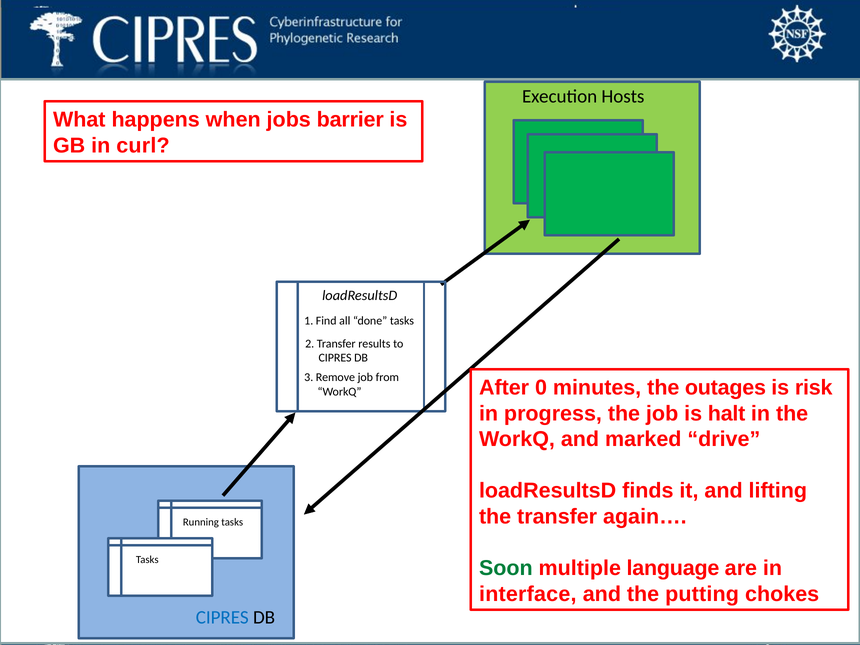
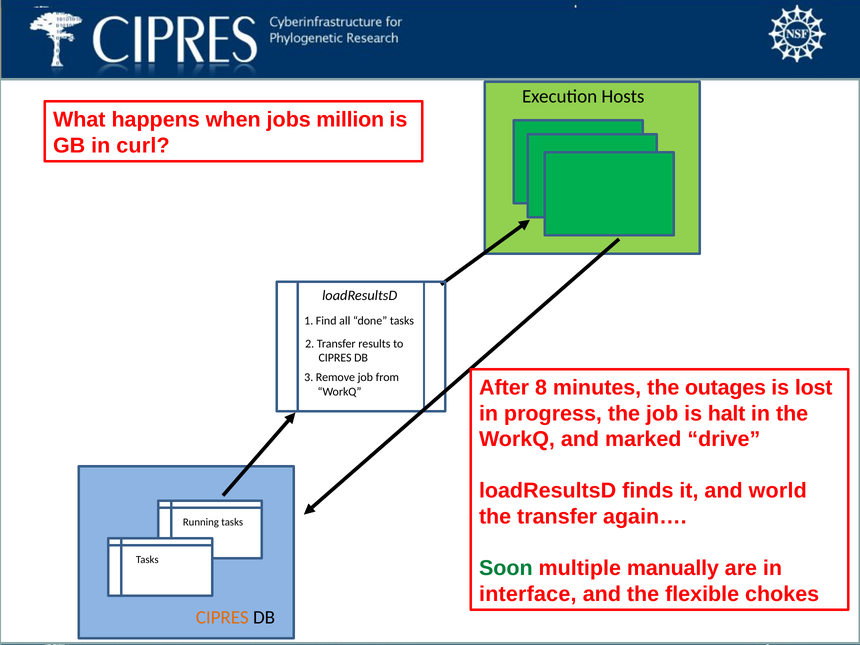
barrier: barrier -> million (350, 120)
0: 0 -> 8 (541, 388)
risk: risk -> lost (814, 388)
lifting: lifting -> world (778, 491)
language: language -> manually (673, 568)
putting: putting -> flexible (702, 594)
CIPRES colour: blue -> orange (222, 617)
